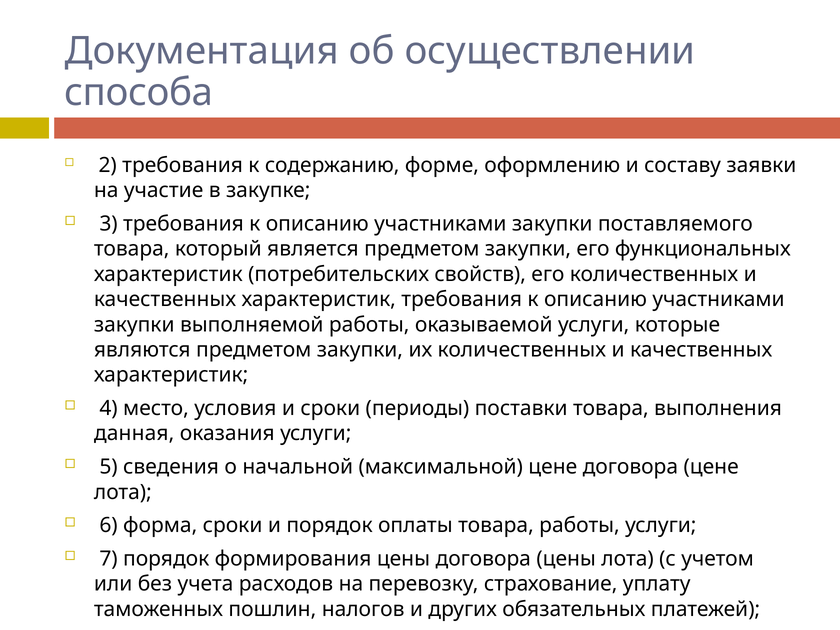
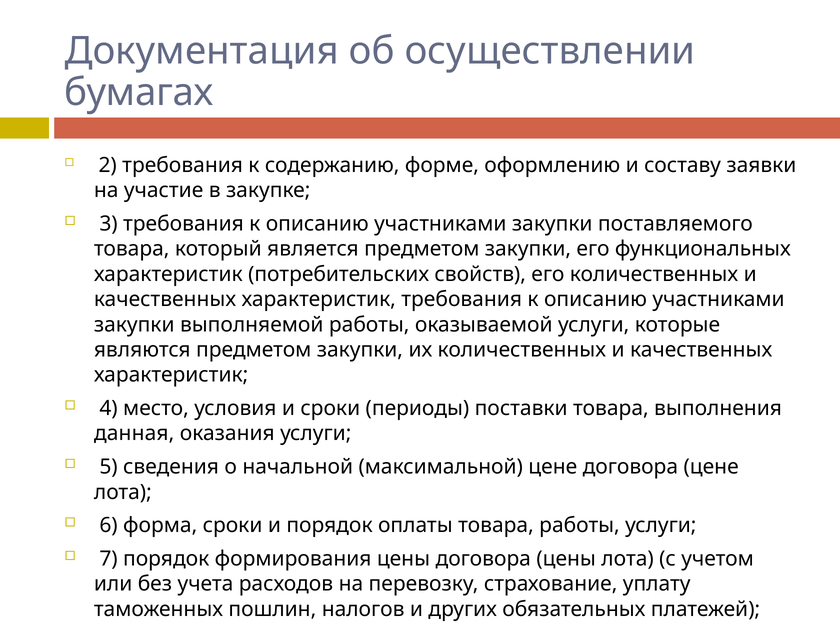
способа: способа -> бумагах (139, 92)
